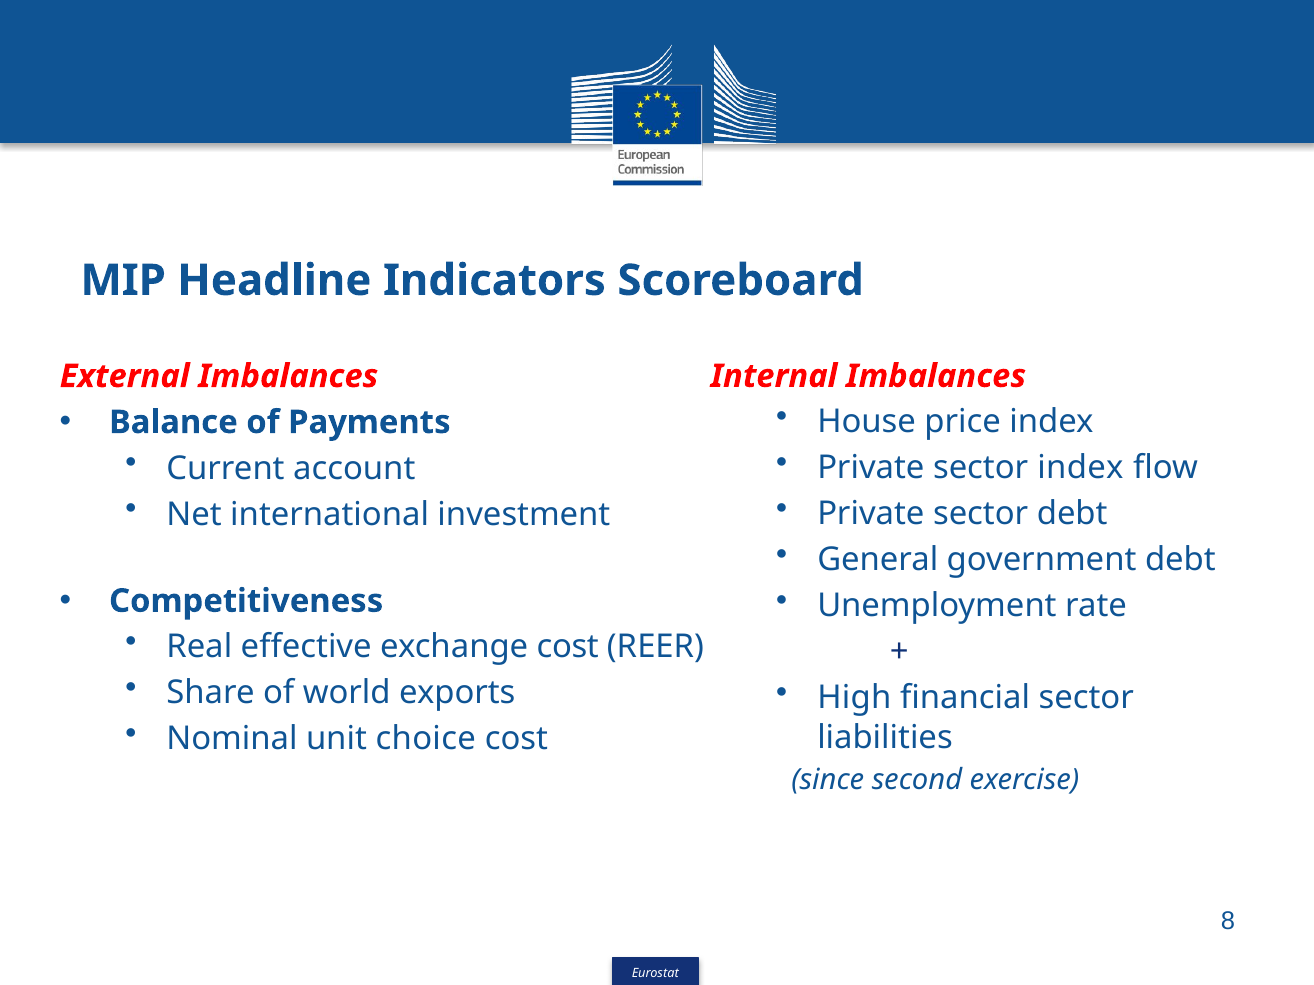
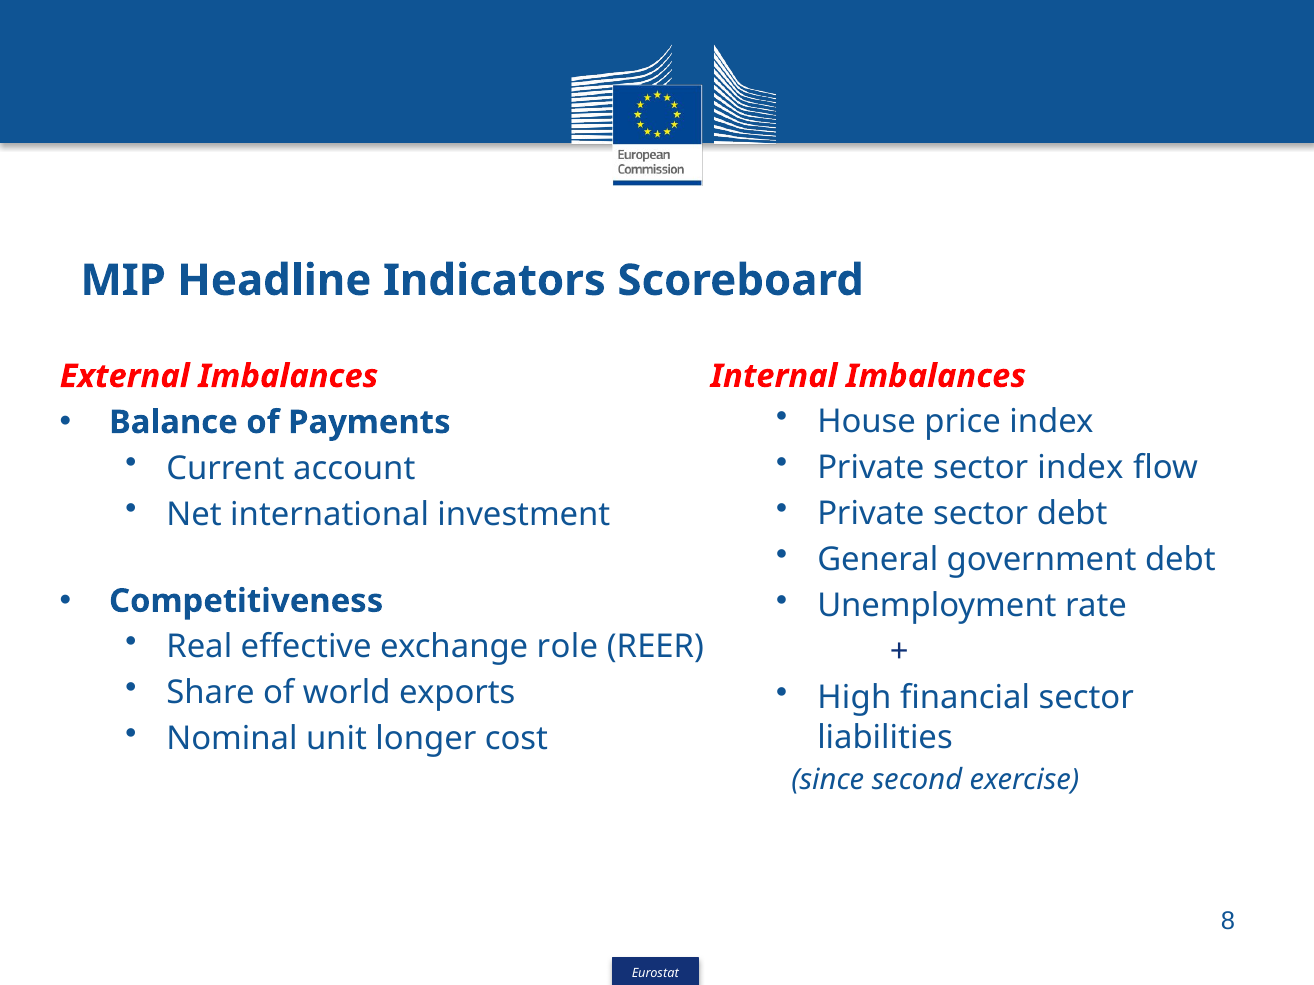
exchange cost: cost -> role (567, 647)
choice: choice -> longer (426, 739)
